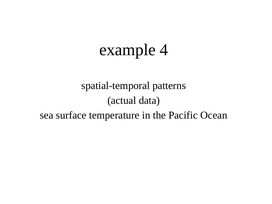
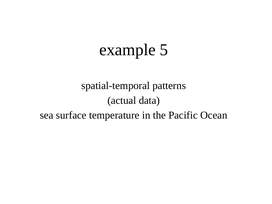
4: 4 -> 5 (164, 50)
